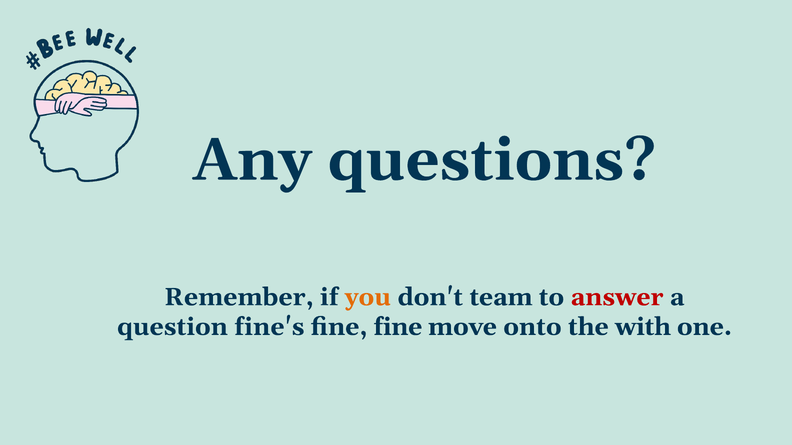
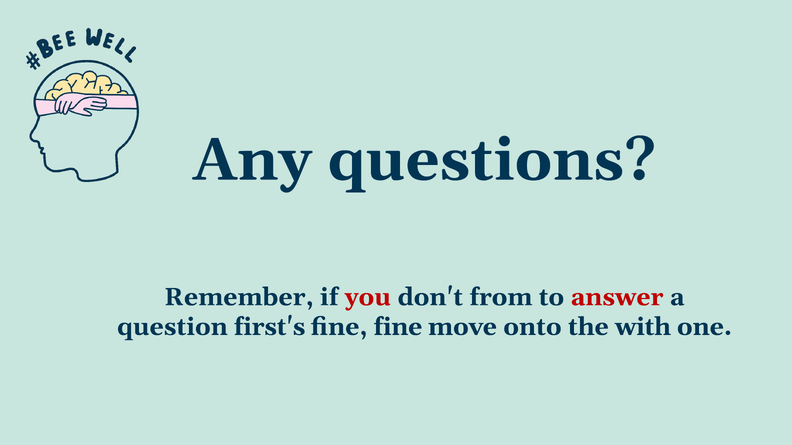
you colour: orange -> red (368, 297)
team: team -> from (501, 297)
fine's: fine's -> first's (270, 327)
